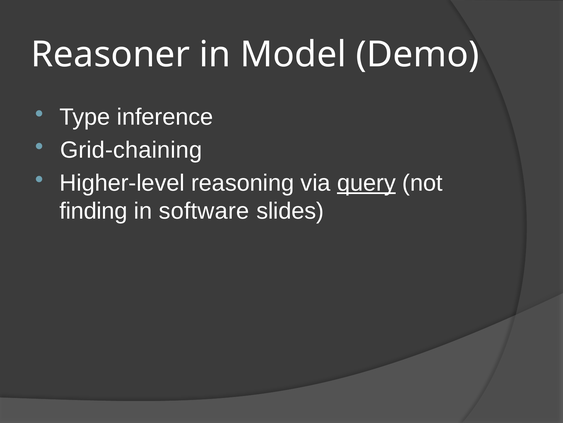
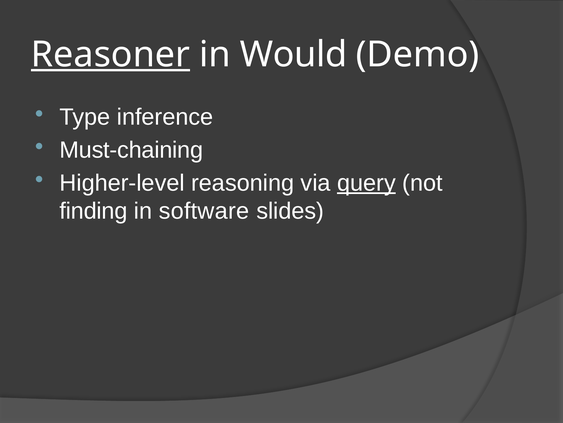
Reasoner underline: none -> present (110, 55)
Model: Model -> Would (294, 55)
Grid-chaining: Grid-chaining -> Must-chaining (131, 150)
